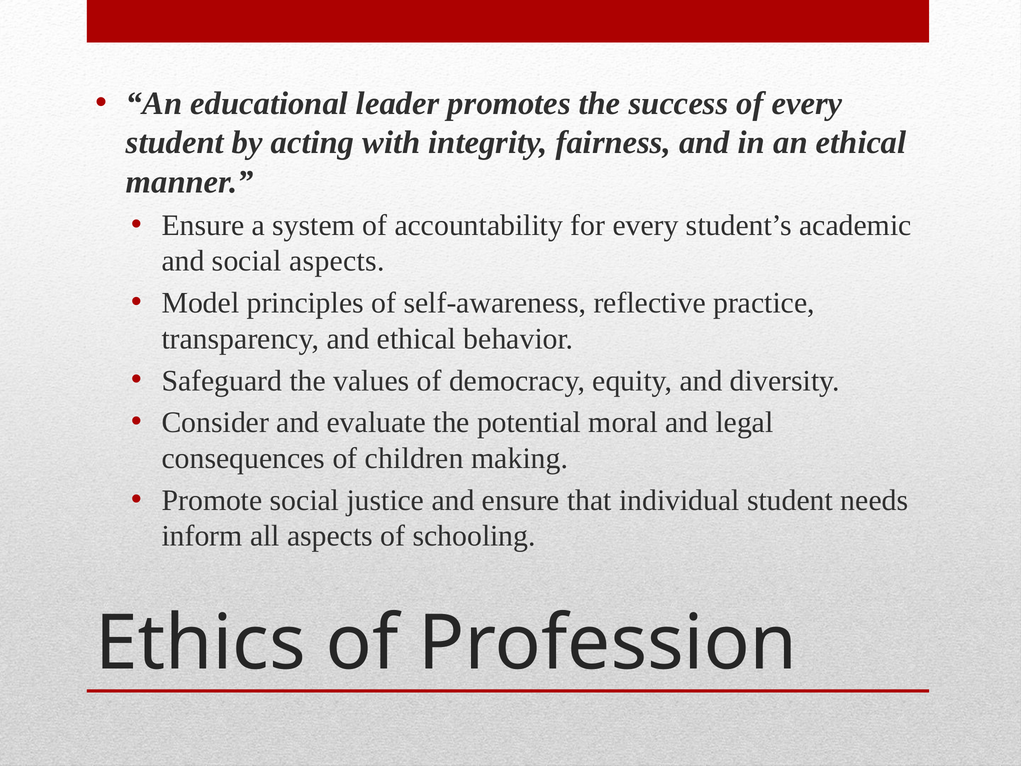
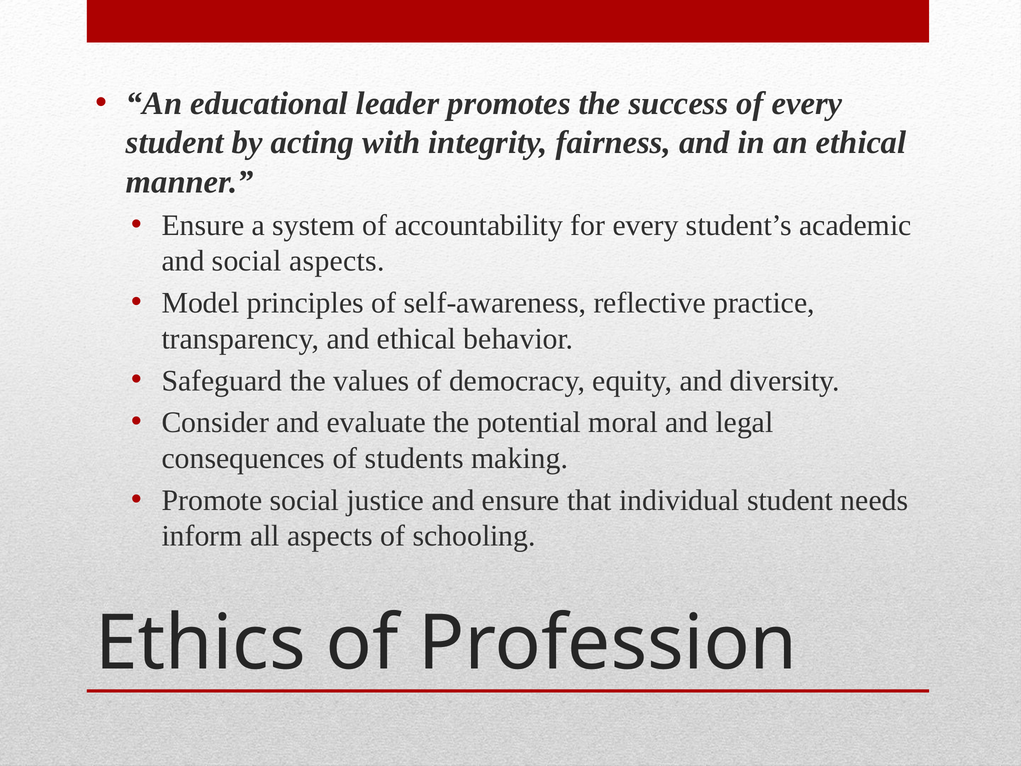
children: children -> students (414, 458)
